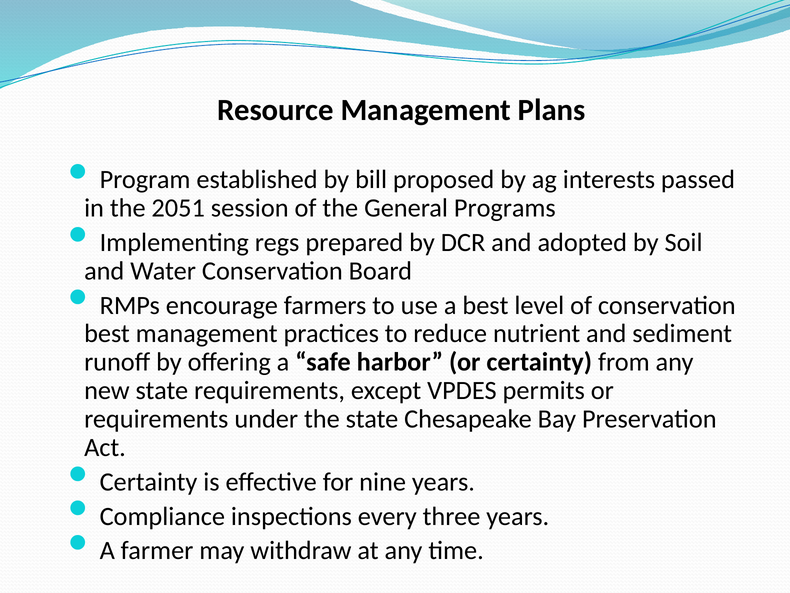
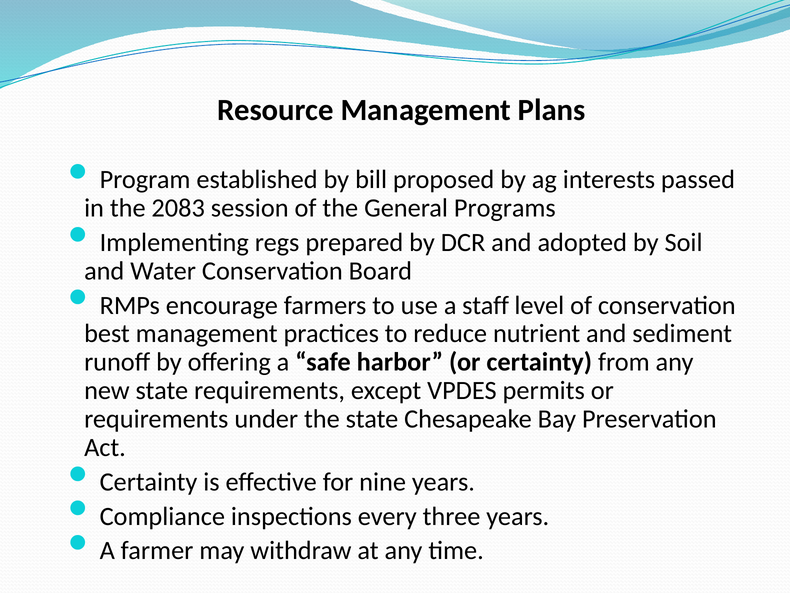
2051: 2051 -> 2083 (178, 208)
a best: best -> staff (486, 305)
